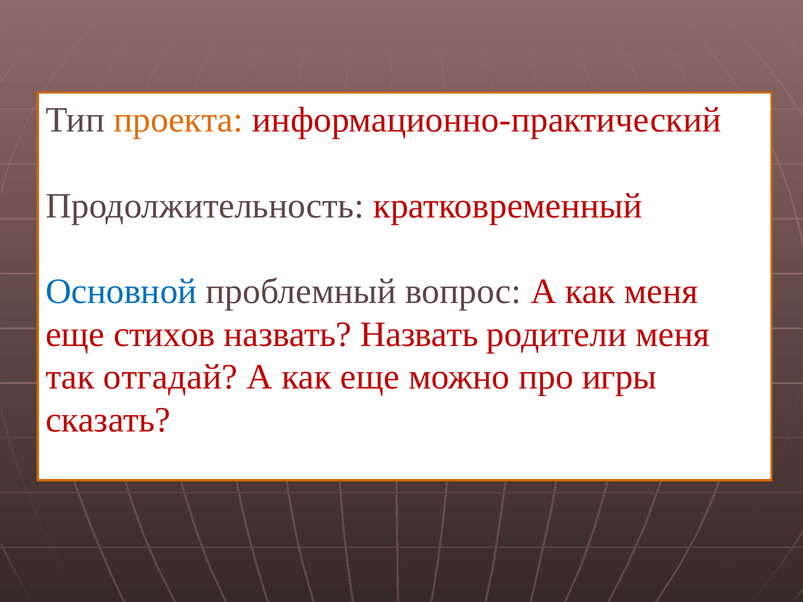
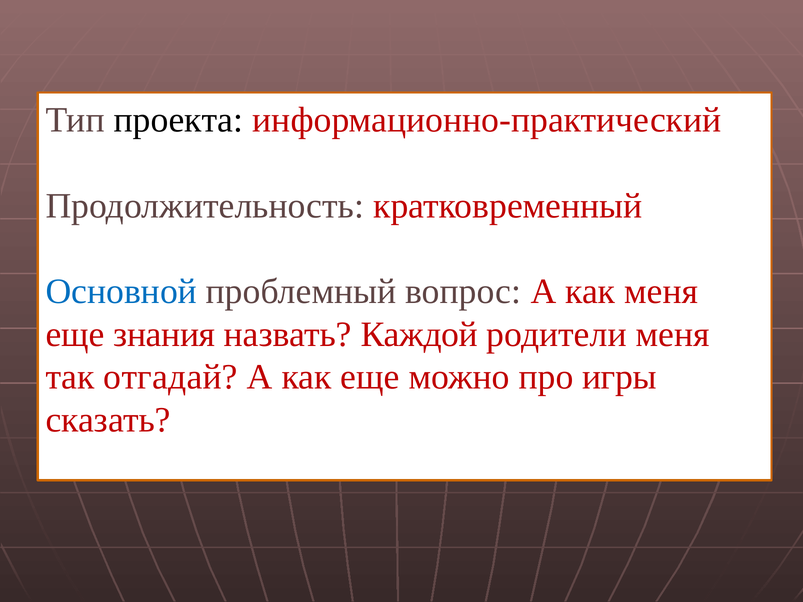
проекта colour: orange -> black (178, 120)
стихов: стихов -> знания (164, 334)
назвать Назвать: Назвать -> Каждой (419, 334)
